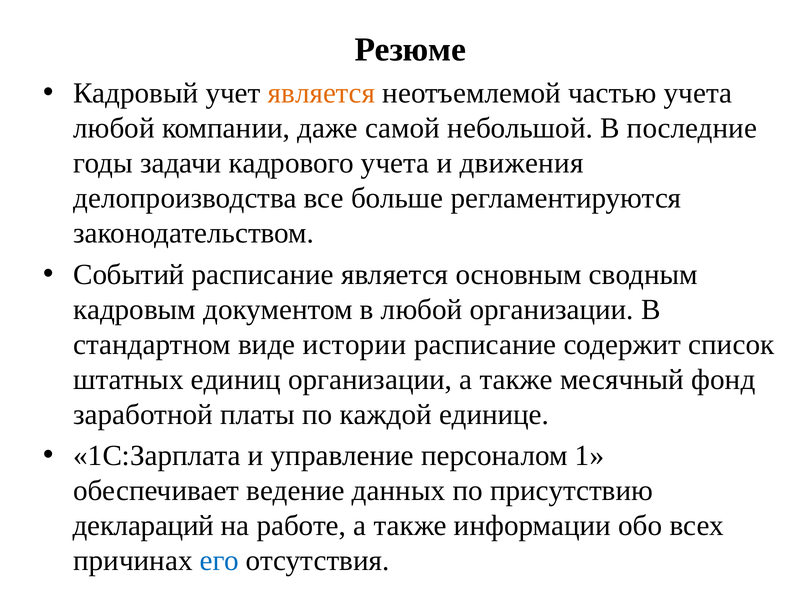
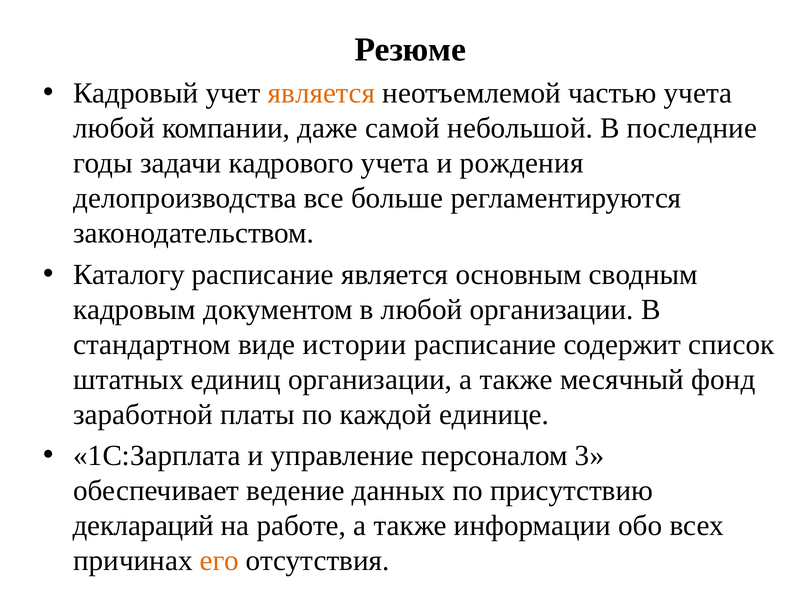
движения: движения -> рождения (522, 163)
Событий: Событий -> Каталогу (129, 275)
1: 1 -> 3 (590, 456)
его colour: blue -> orange (219, 561)
